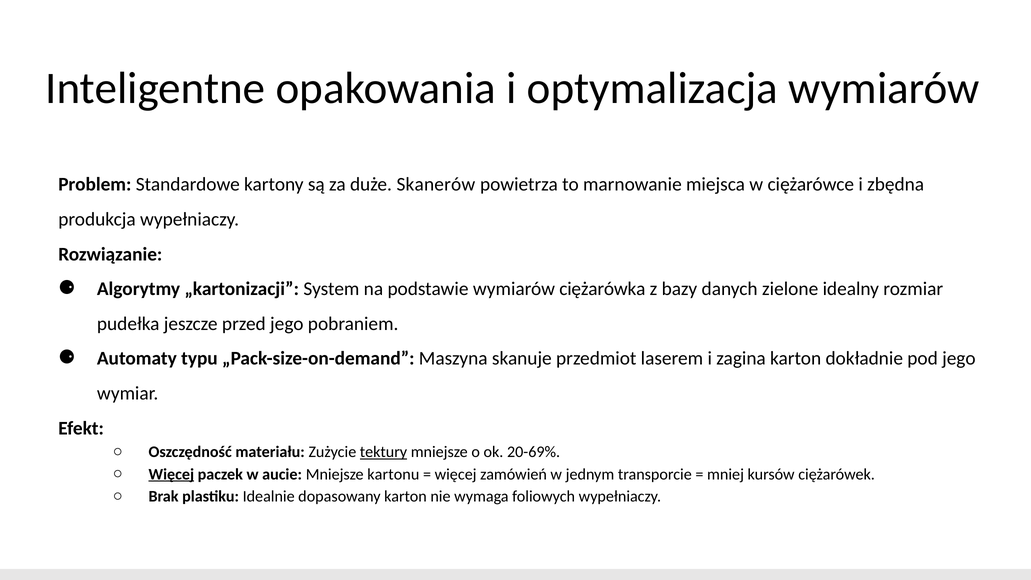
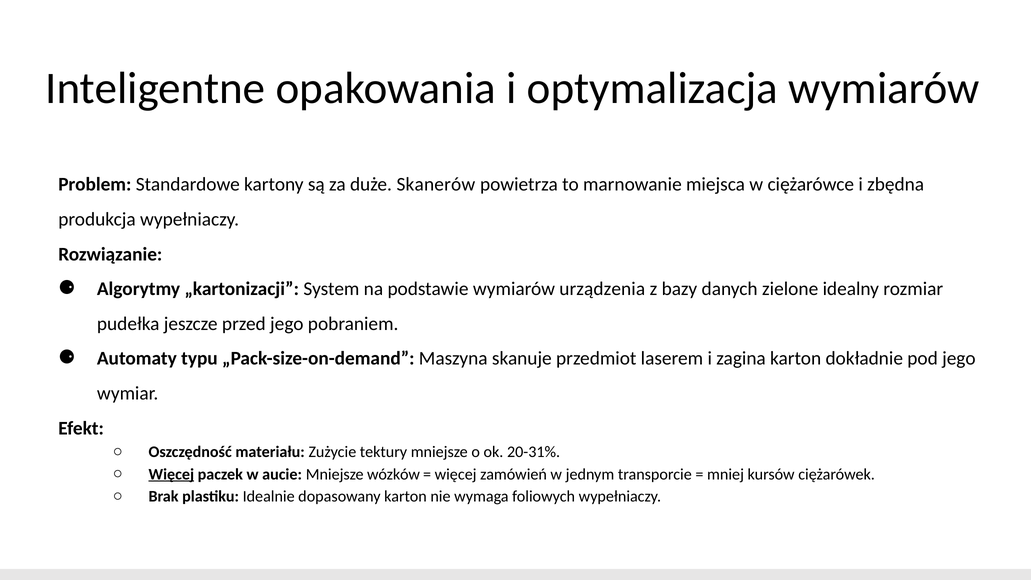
ciężarówka: ciężarówka -> urządzenia (602, 289)
tektury underline: present -> none (383, 452)
20-69%: 20-69% -> 20-31% (534, 452)
kartonu: kartonu -> wózków (393, 474)
